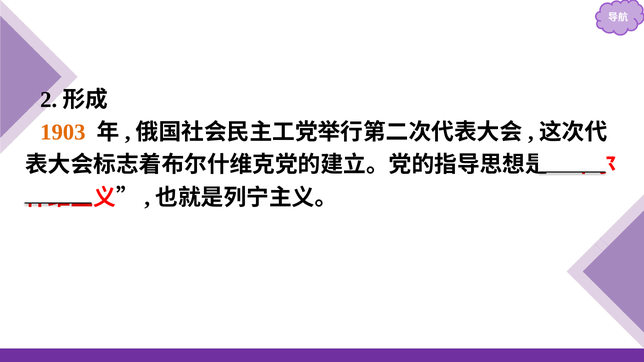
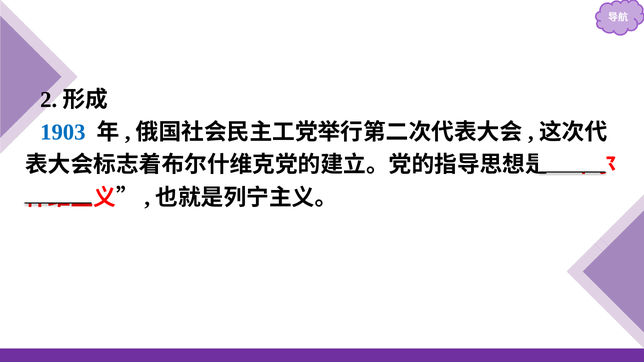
1903 colour: orange -> blue (63, 132)
